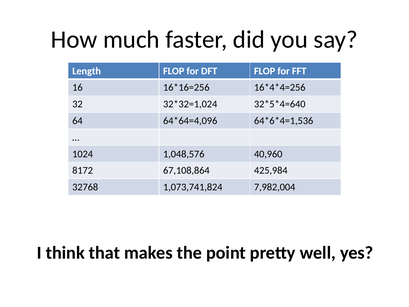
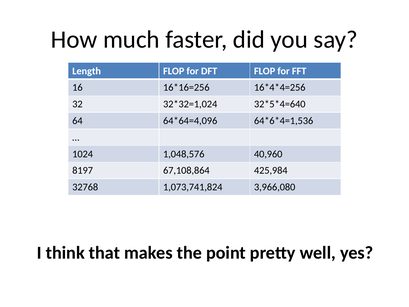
8172: 8172 -> 8197 (83, 170)
7,982,004: 7,982,004 -> 3,966,080 (275, 187)
